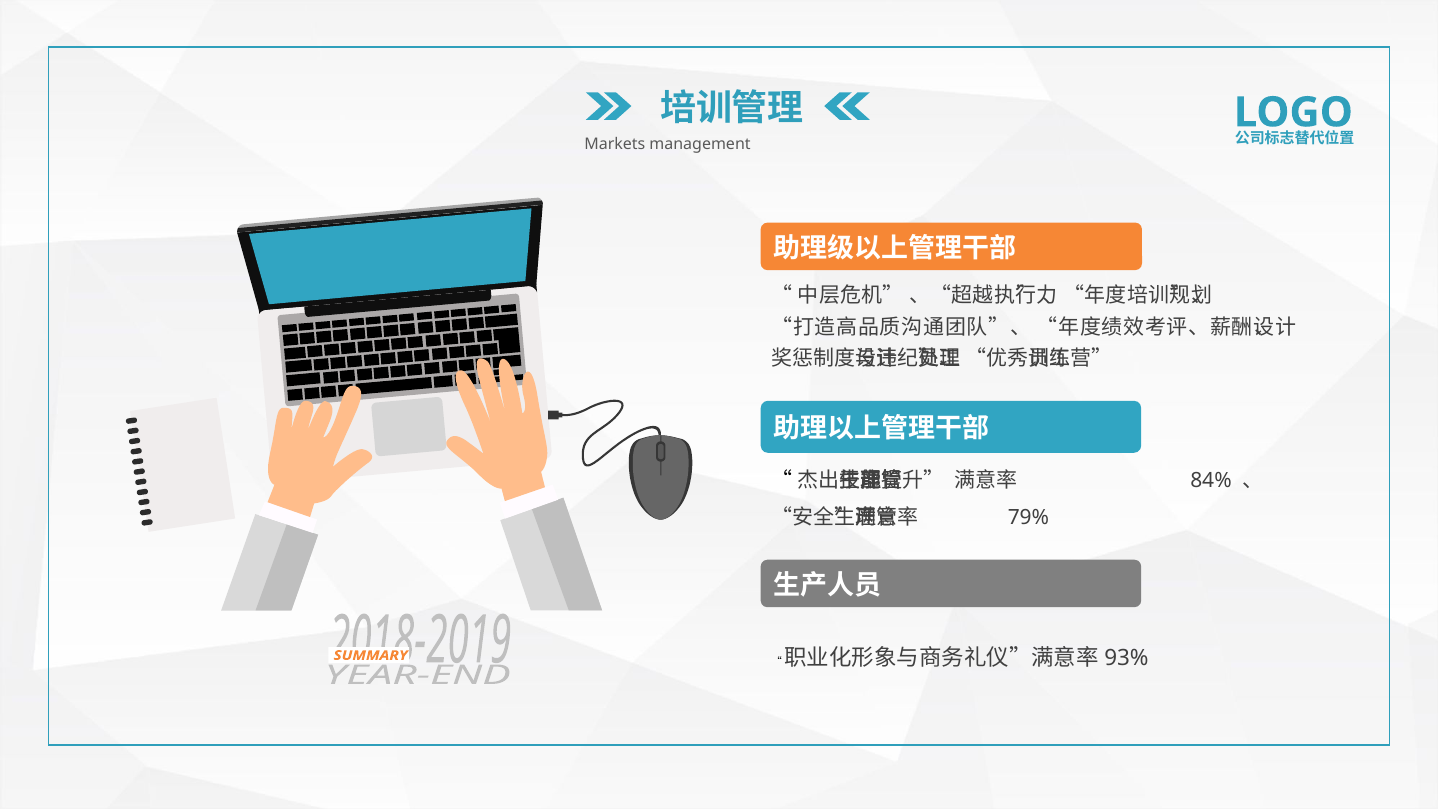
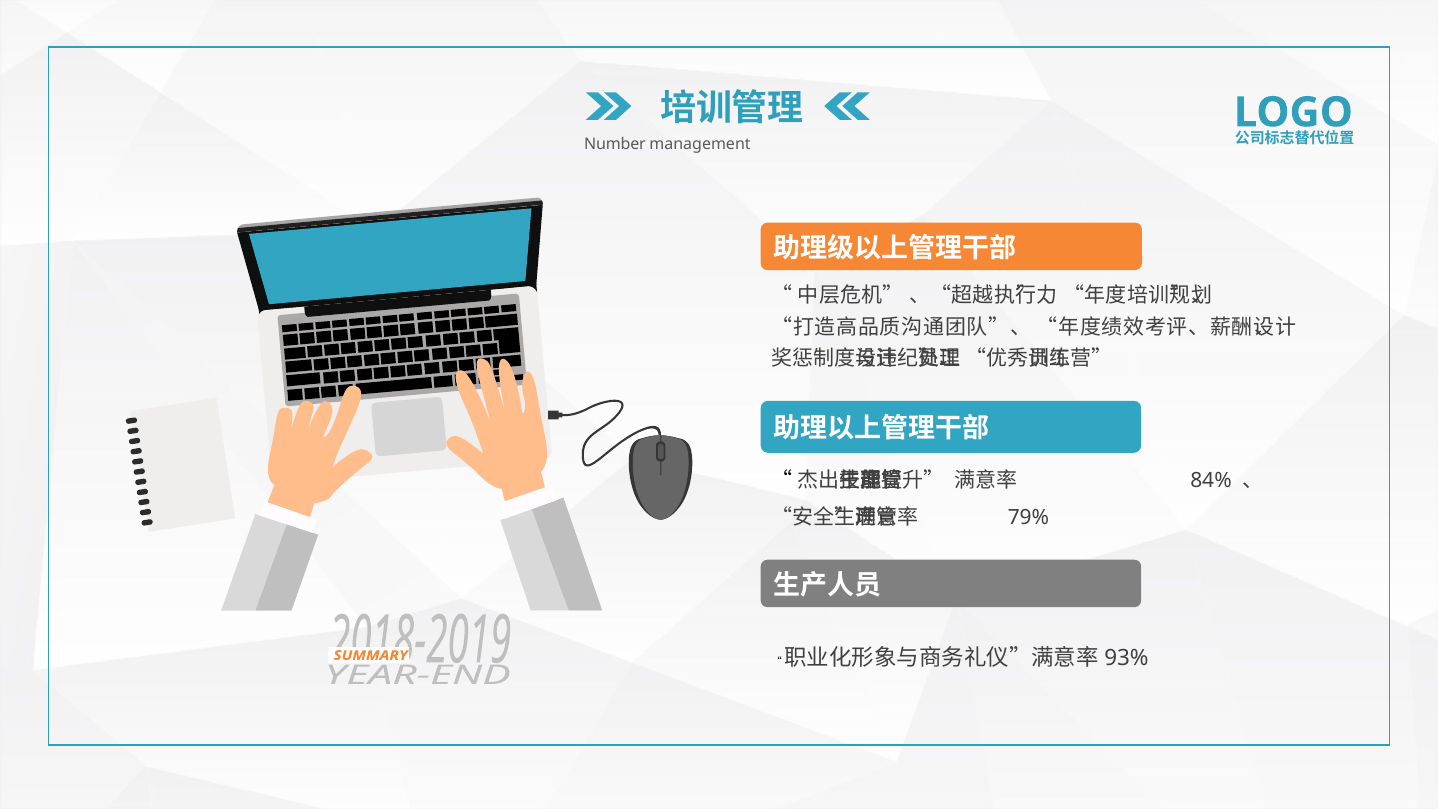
Markets: Markets -> Number (615, 144)
